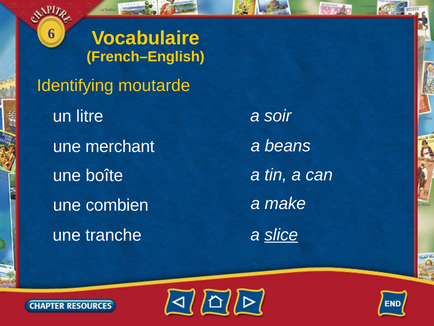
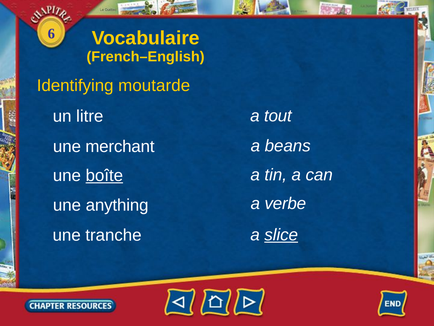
soir: soir -> tout (278, 116)
boîte underline: none -> present (104, 175)
make: make -> verbe (285, 203)
combien: combien -> anything (117, 205)
